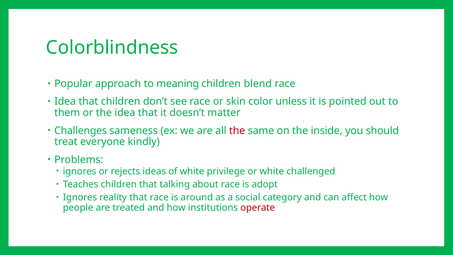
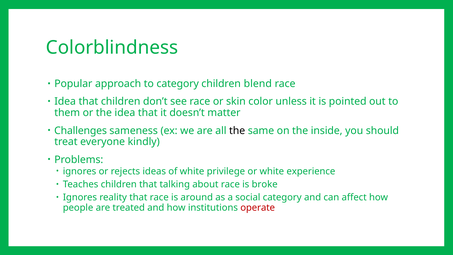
to meaning: meaning -> category (178, 84)
the colour: red -> black (237, 130)
challenged: challenged -> experience (311, 171)
adopt: adopt -> broke (265, 184)
